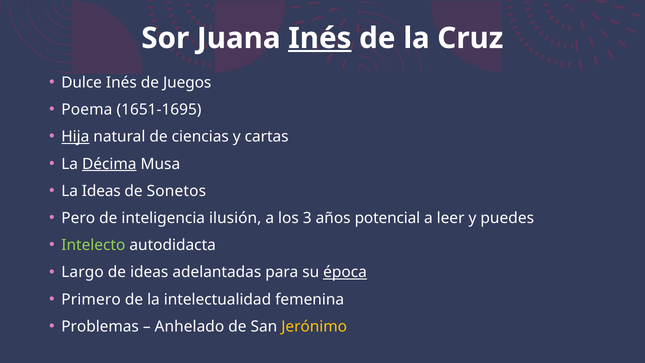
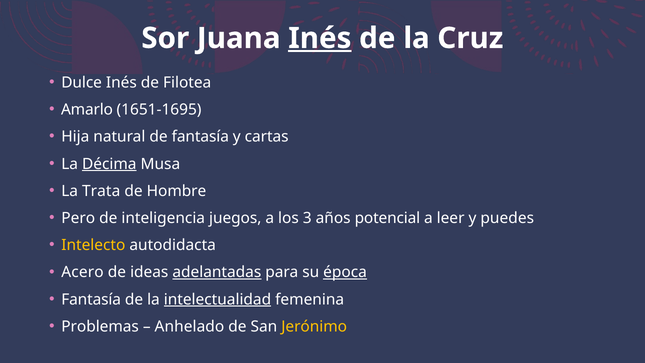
Juegos: Juegos -> Filotea (187, 83)
Poema: Poema -> Amarlo (87, 110)
Hija underline: present -> none (75, 137)
de ciencias: ciencias -> fantasía (200, 137)
La Ideas: Ideas -> Trata (101, 191)
Sonetos: Sonetos -> Hombre (176, 191)
ilusión: ilusión -> juegos (235, 218)
Intelecto colour: light green -> yellow (93, 245)
Largo: Largo -> Acero (82, 272)
adelantadas underline: none -> present (217, 272)
Primero: Primero -> Fantasía (91, 299)
intelectualidad underline: none -> present (217, 299)
